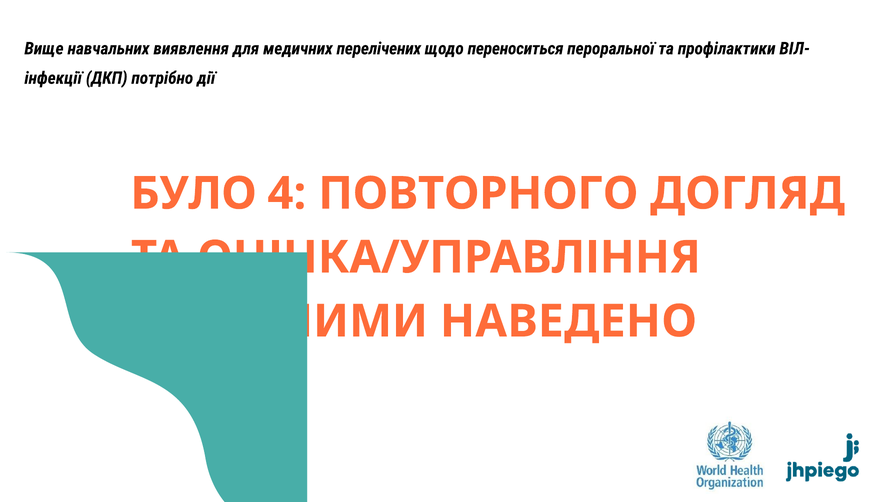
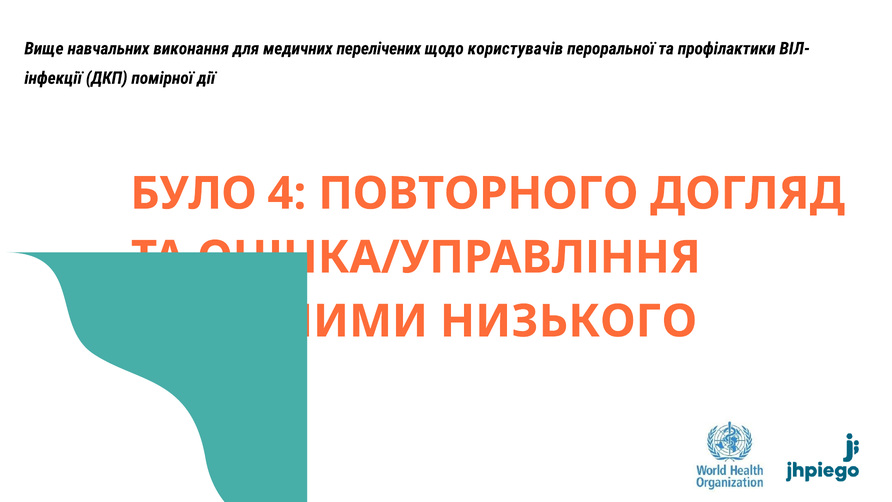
виявлення: виявлення -> виконання (191, 49)
переноситься: переноситься -> користувачів (515, 49)
потрібно: потрібно -> помірної (162, 78)
НАВЕДЕНО: НАВЕДЕНО -> НИЗЬКОГО (568, 321)
